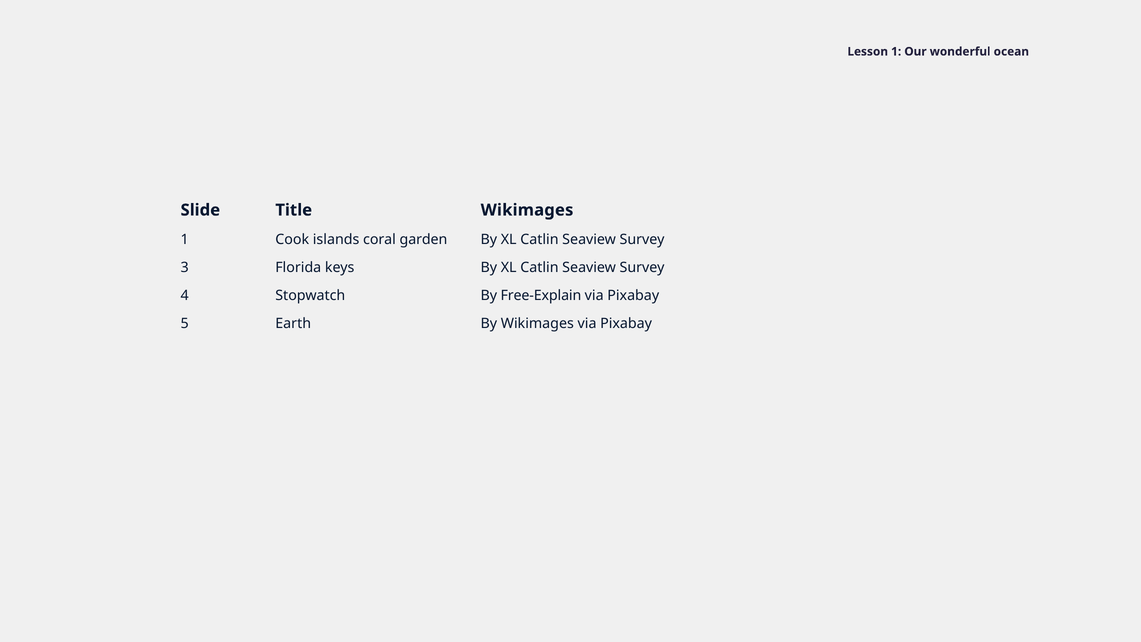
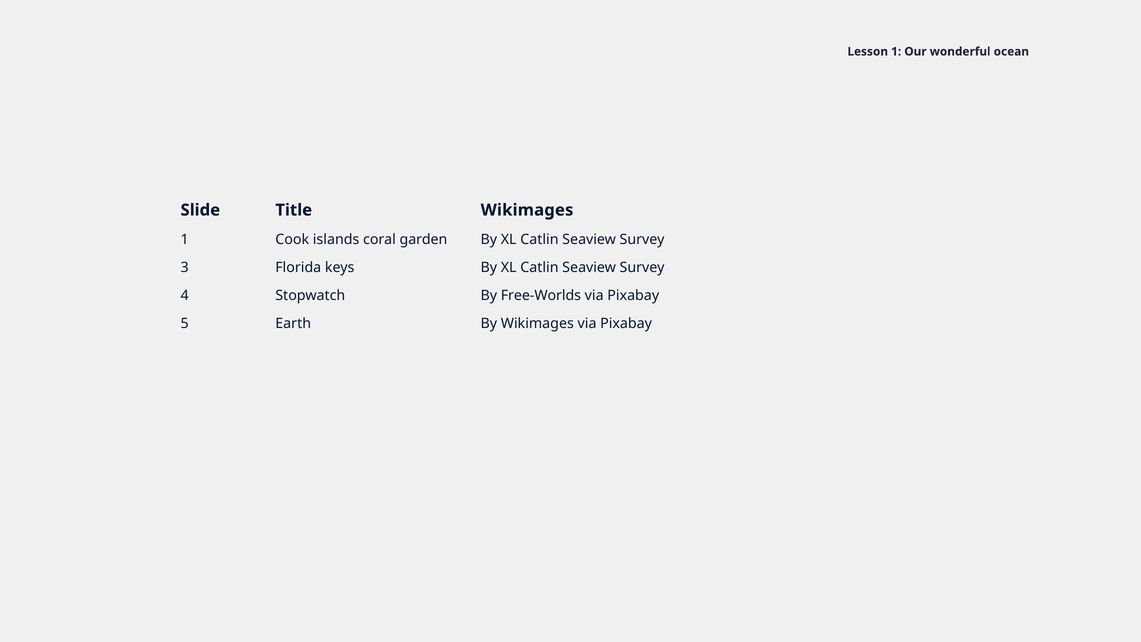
Free-Explain: Free-Explain -> Free-Worlds (541, 296)
